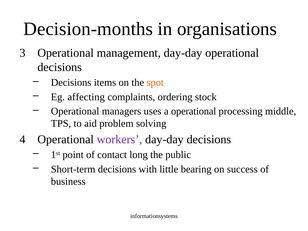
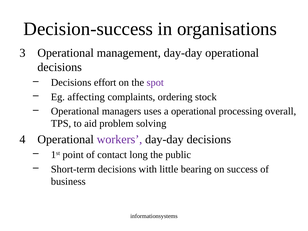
Decision-months: Decision-months -> Decision-success (88, 29)
items: items -> effort (105, 83)
spot colour: orange -> purple (155, 83)
middle: middle -> overall (281, 111)
